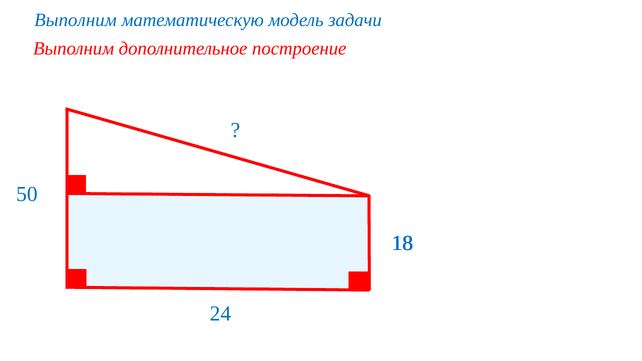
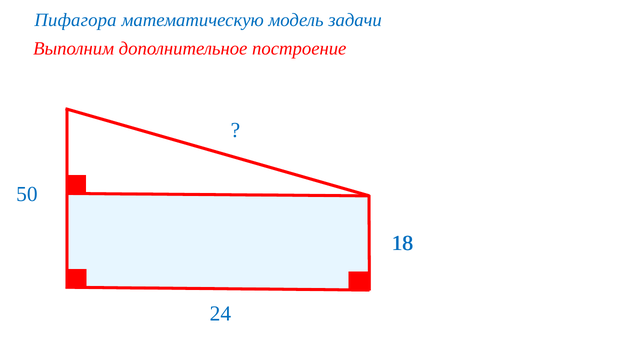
Выполним: Выполним -> Пифагора (75, 20)
